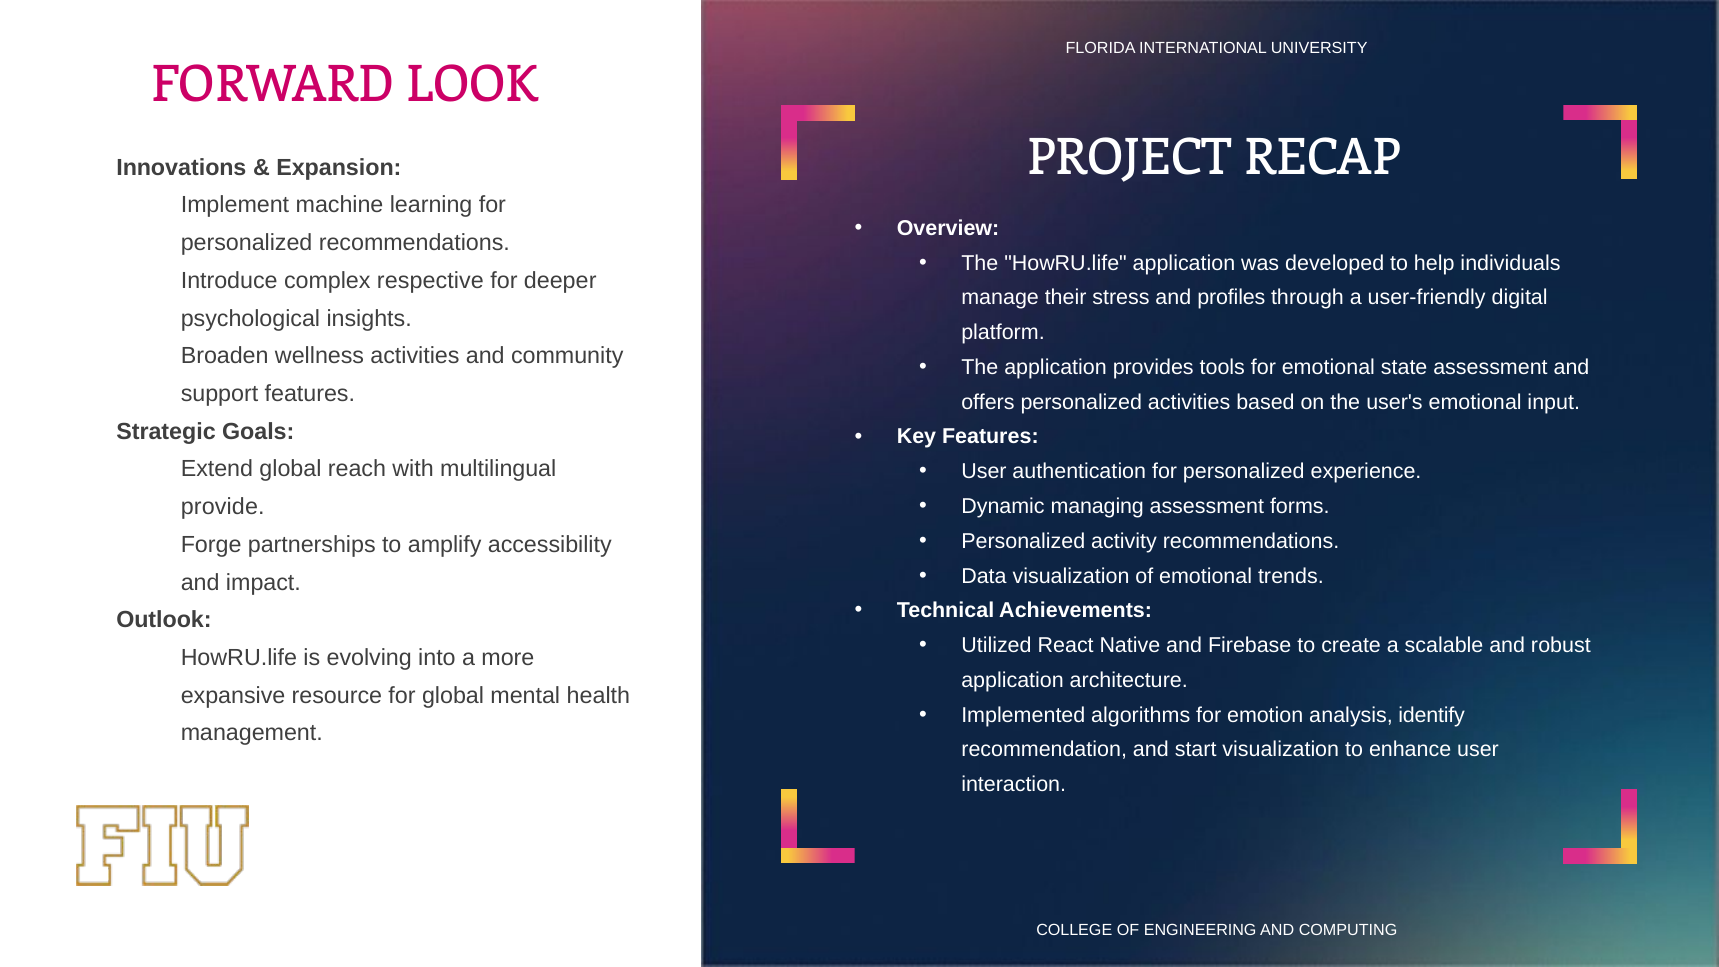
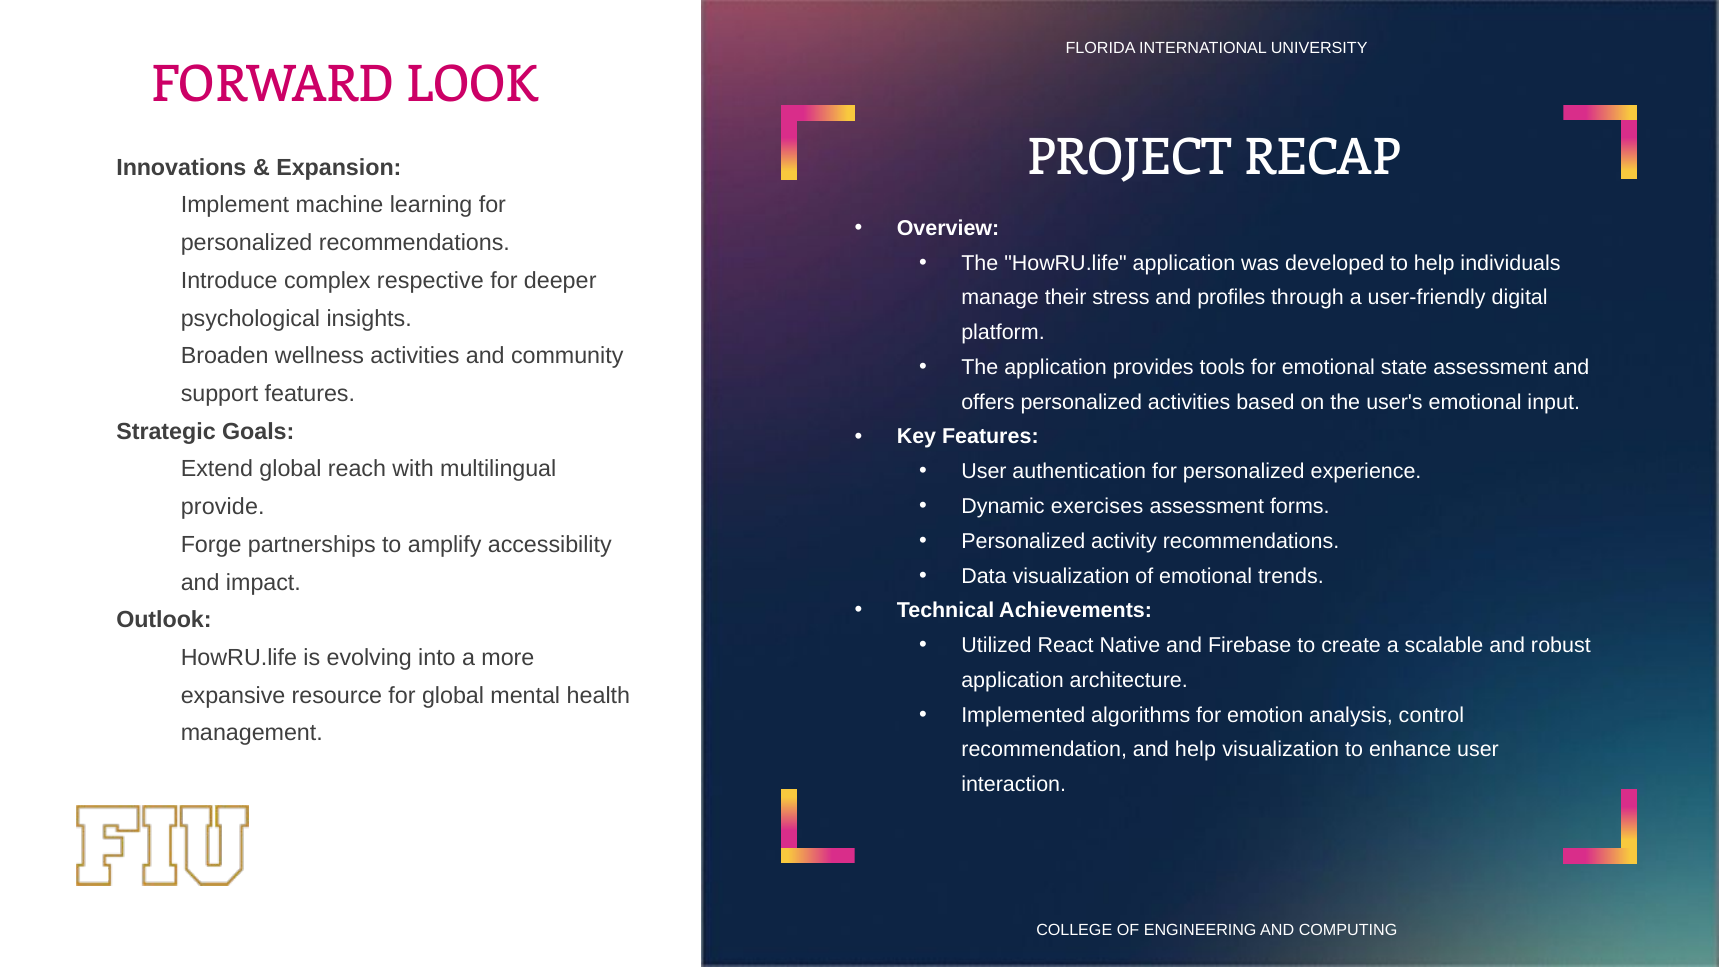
managing: managing -> exercises (1097, 506)
identify: identify -> control (1431, 715)
and start: start -> help (1196, 750)
